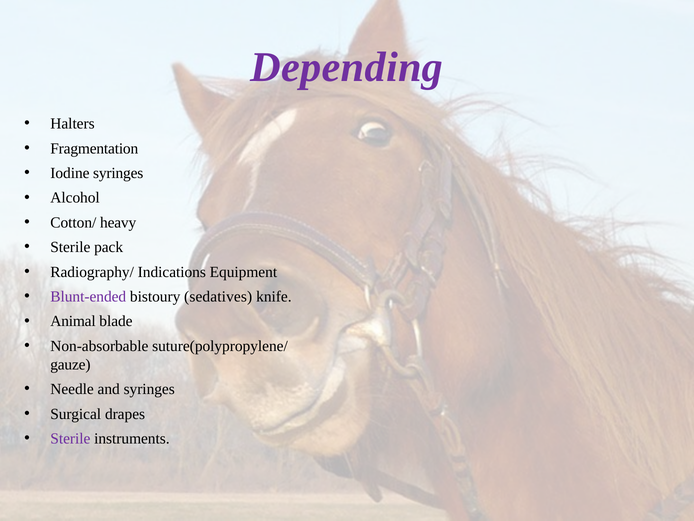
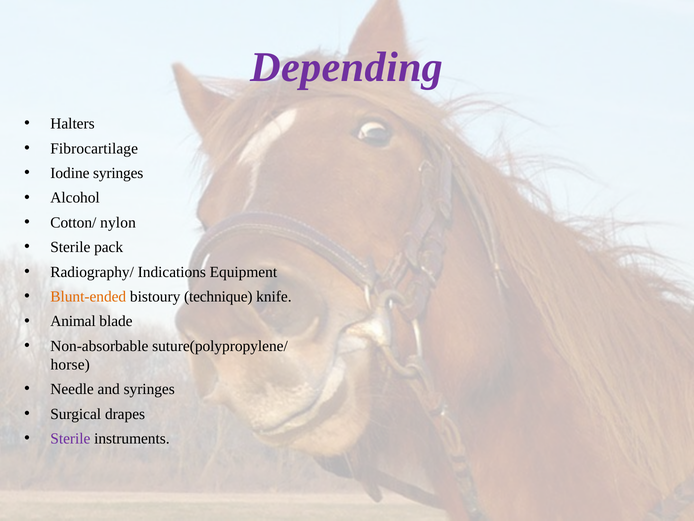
Fragmentation: Fragmentation -> Fibrocartilage (94, 148)
heavy: heavy -> nylon (118, 222)
Blunt-ended colour: purple -> orange (88, 296)
sedatives: sedatives -> technique (218, 296)
gauze: gauze -> horse (70, 364)
